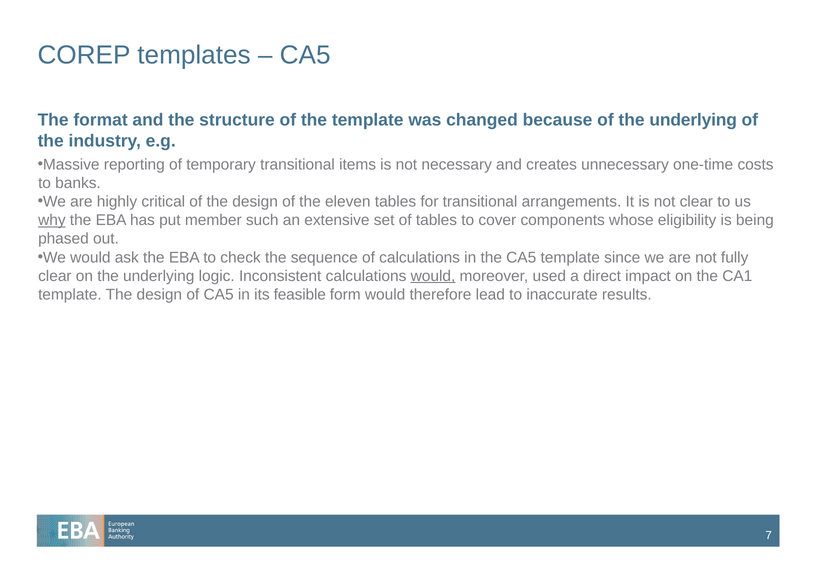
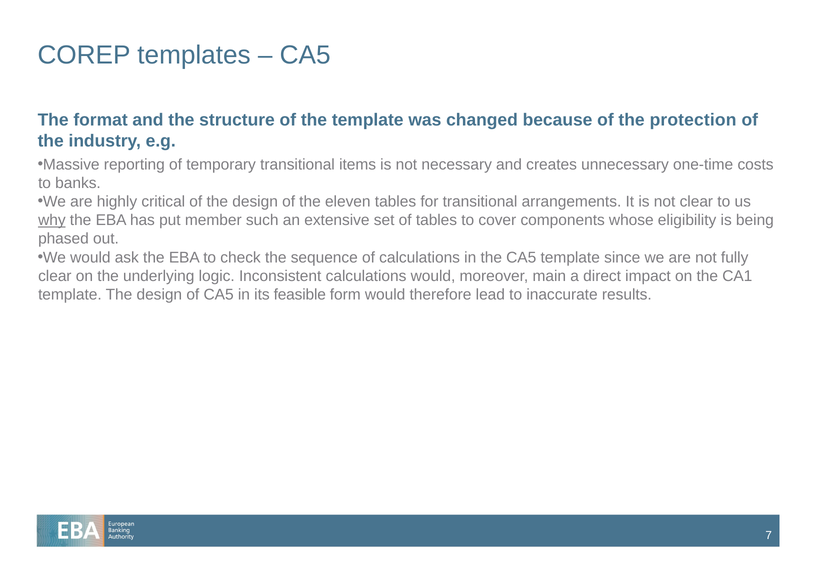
of the underlying: underlying -> protection (693, 120)
would underline: present -> none (433, 276)
used: used -> main (549, 276)
